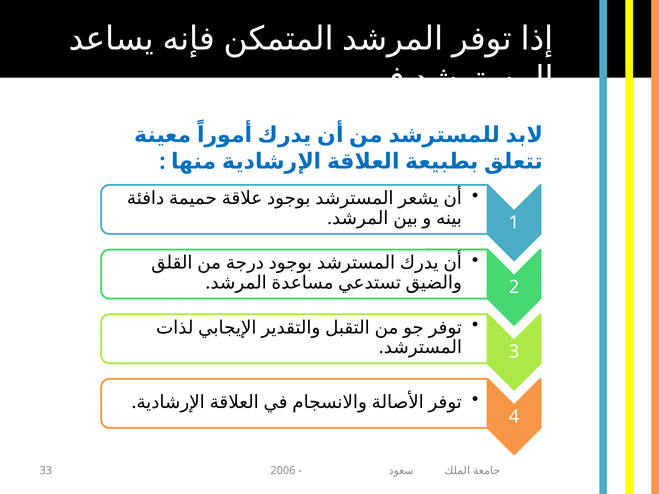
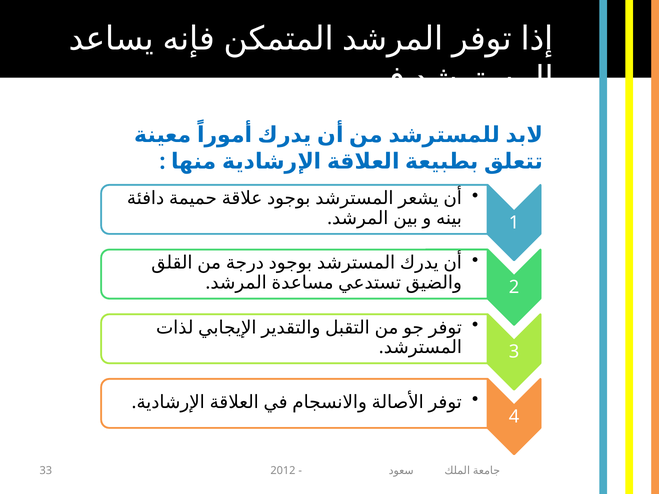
2006: 2006 -> 2012 (283, 471)
